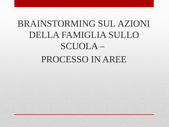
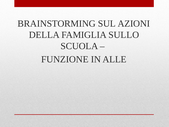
PROCESSO: PROCESSO -> FUNZIONE (65, 59)
AREE: AREE -> ALLE (115, 59)
